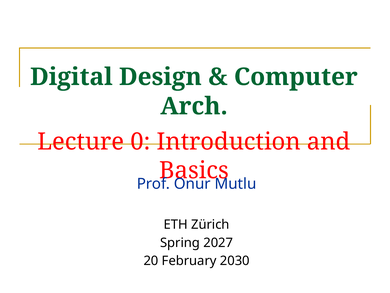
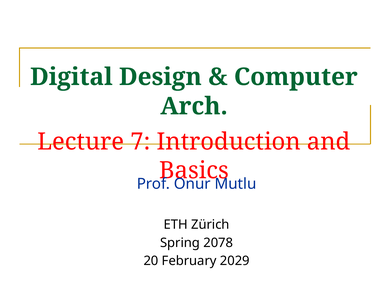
0: 0 -> 7 (140, 142)
2027: 2027 -> 2078 (218, 242)
2030: 2030 -> 2029 (235, 260)
